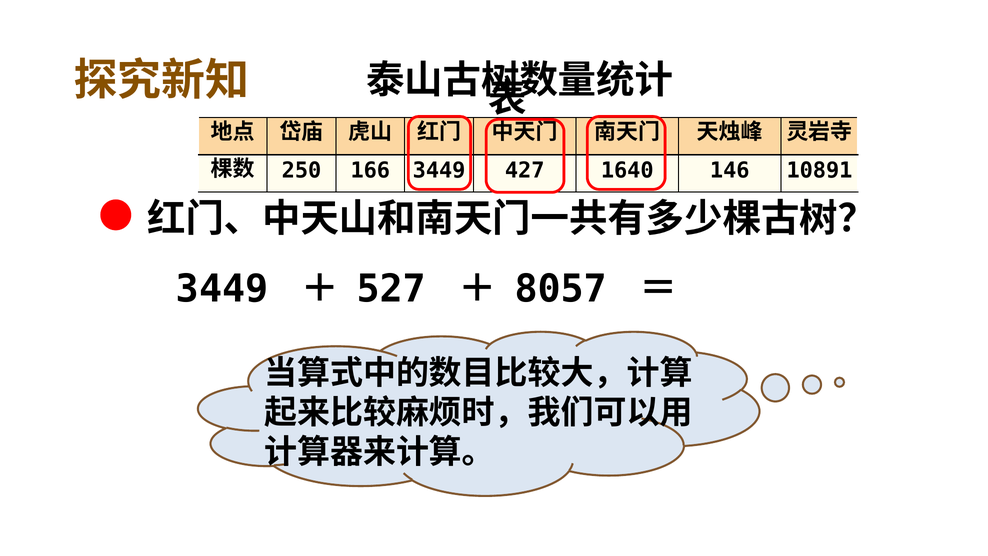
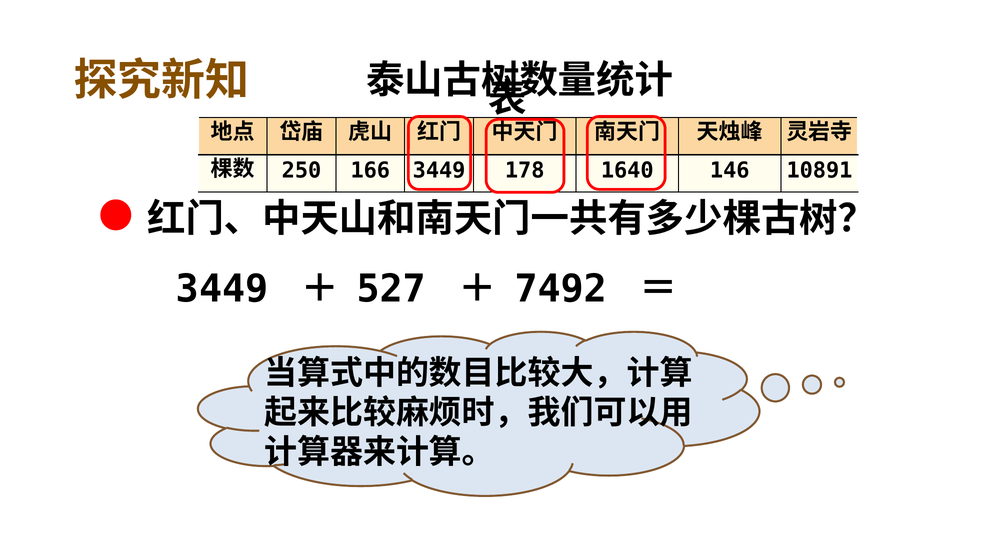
427: 427 -> 178 (525, 170)
8057: 8057 -> 7492 (561, 289)
